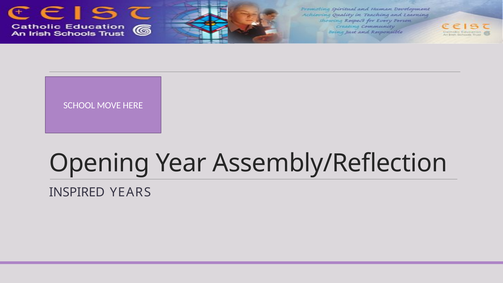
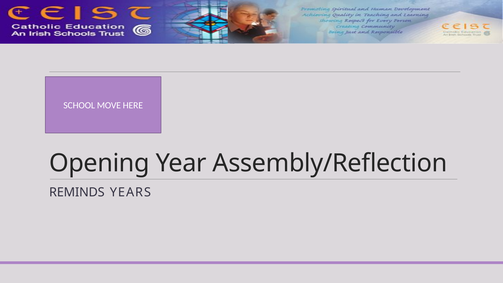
INSPIRED: INSPIRED -> REMINDS (77, 192)
